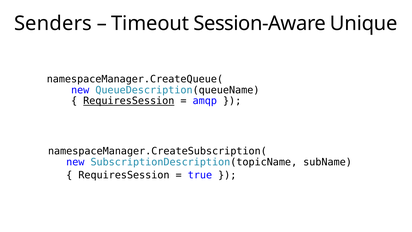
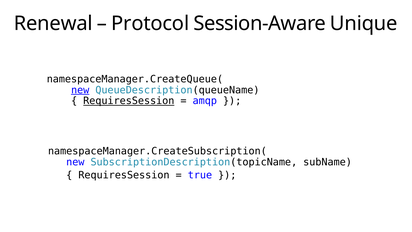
Senders: Senders -> Renewal (53, 24)
Timeout: Timeout -> Protocol (150, 24)
new underline: none -> present (80, 90)
